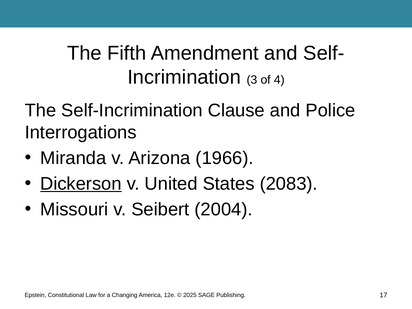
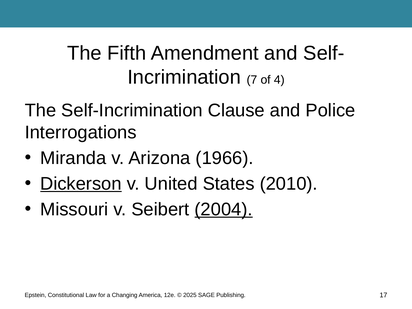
3: 3 -> 7 (252, 80)
2083: 2083 -> 2010 (289, 184)
2004 underline: none -> present (224, 209)
